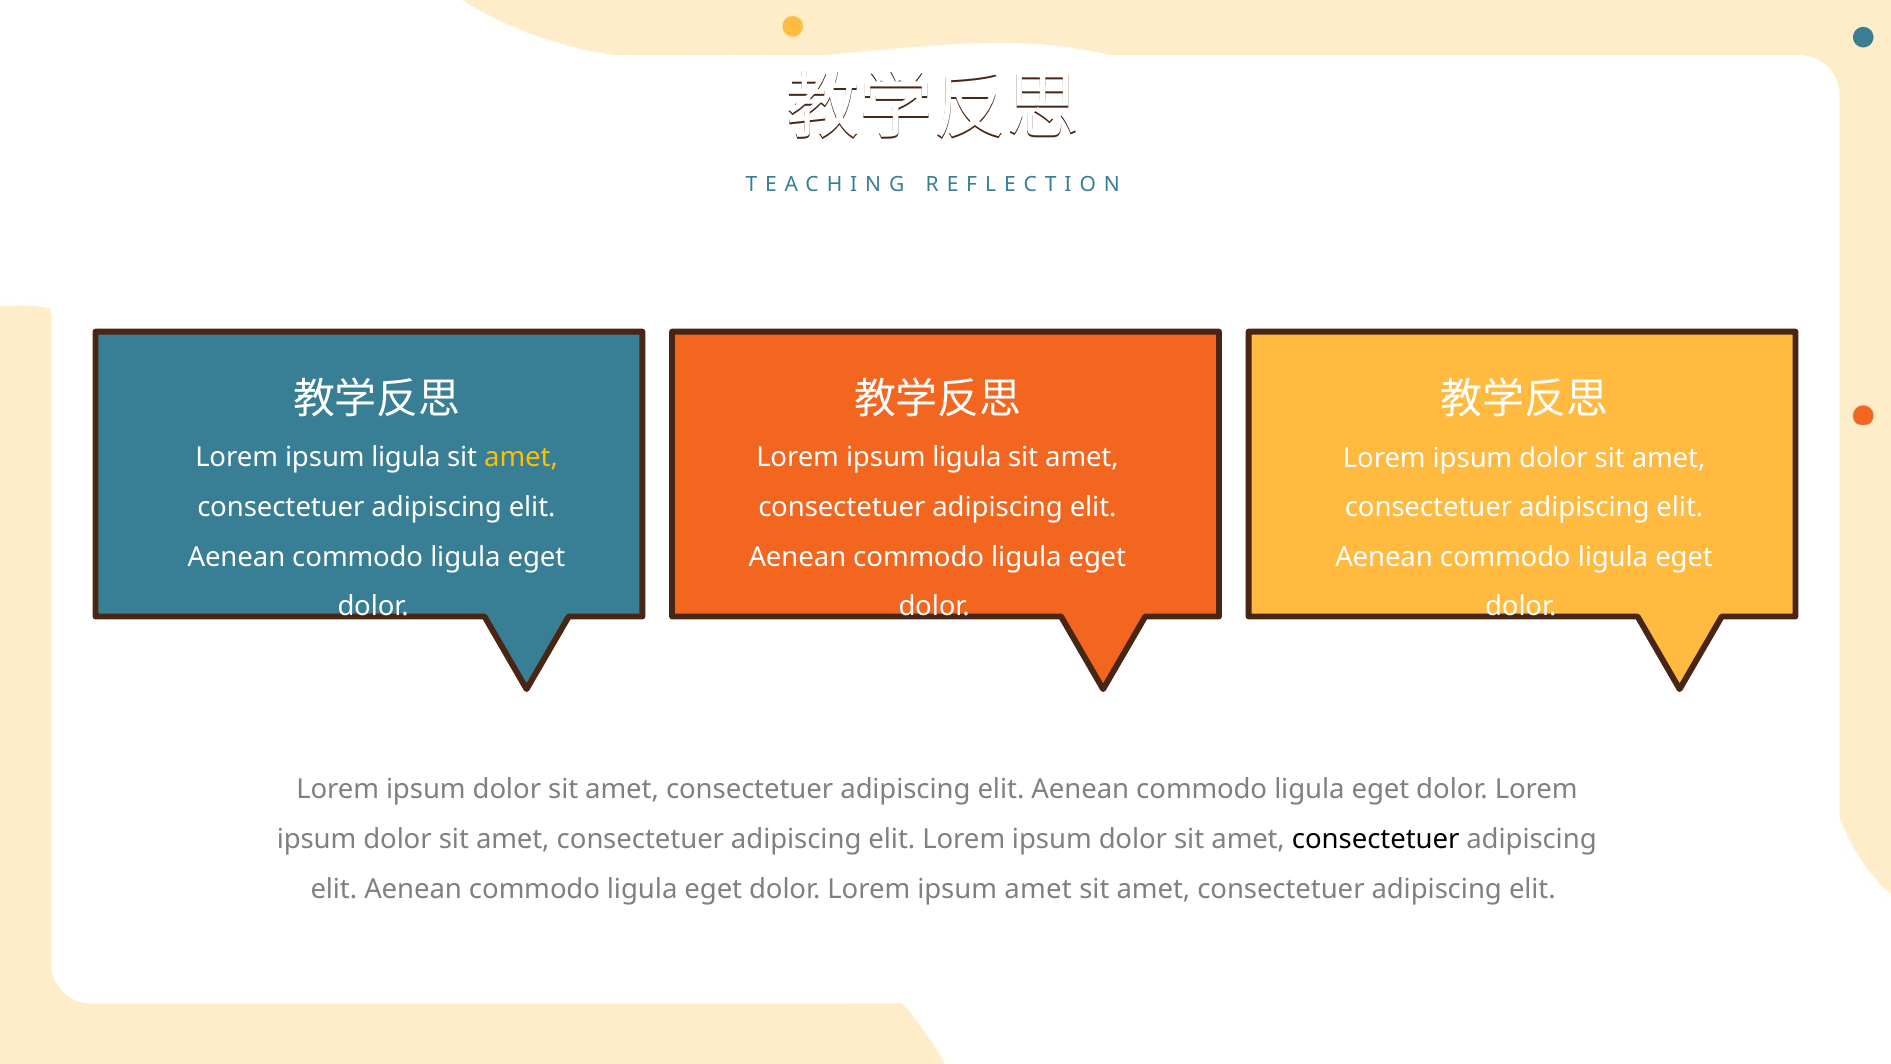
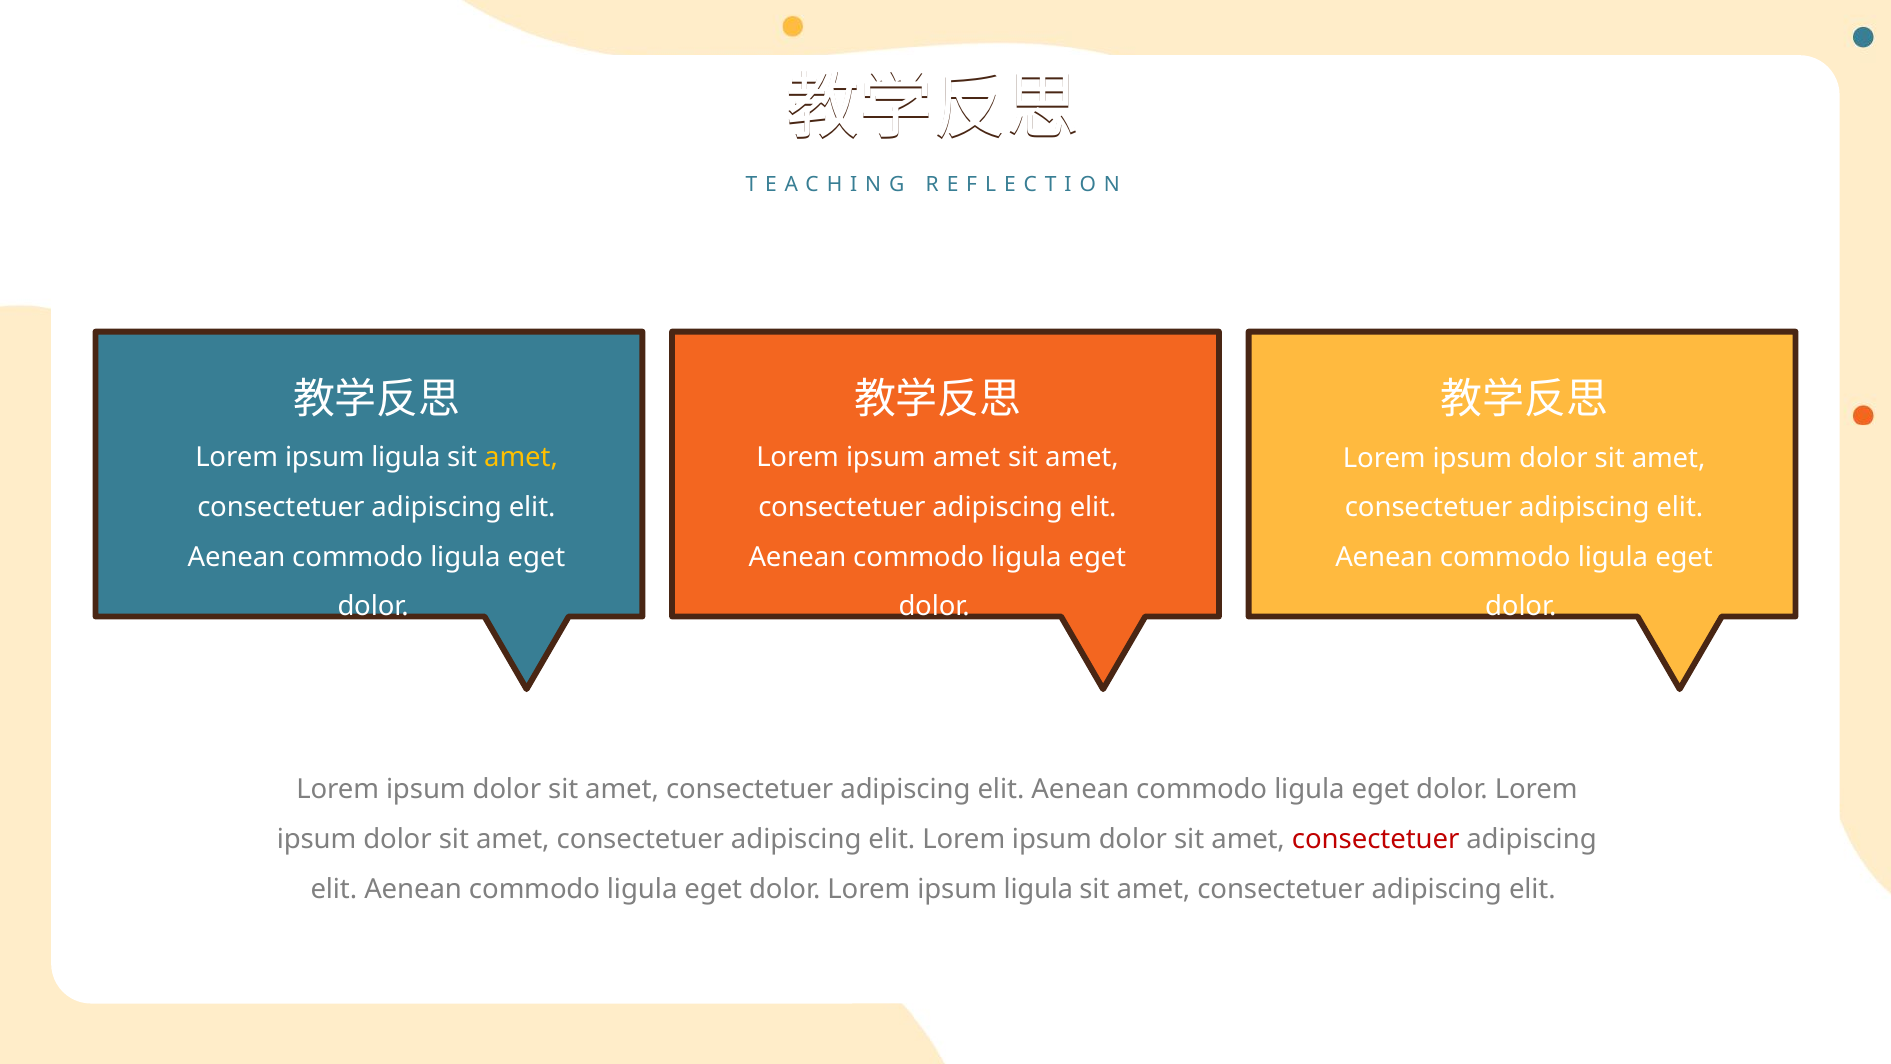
ligula: ligula -> amet (967, 458)
consectetuer colour: black -> red (1376, 839)
dolor Lorem ipsum amet: amet -> ligula (1038, 889)
